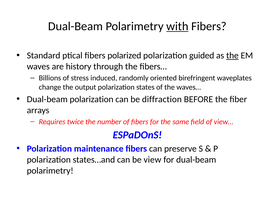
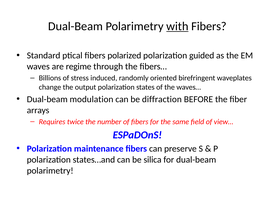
the underline: present -> none (232, 56)
history: history -> regime (79, 67)
Dual-beam polarization: polarization -> modulation (92, 99)
view: view -> silica (153, 160)
